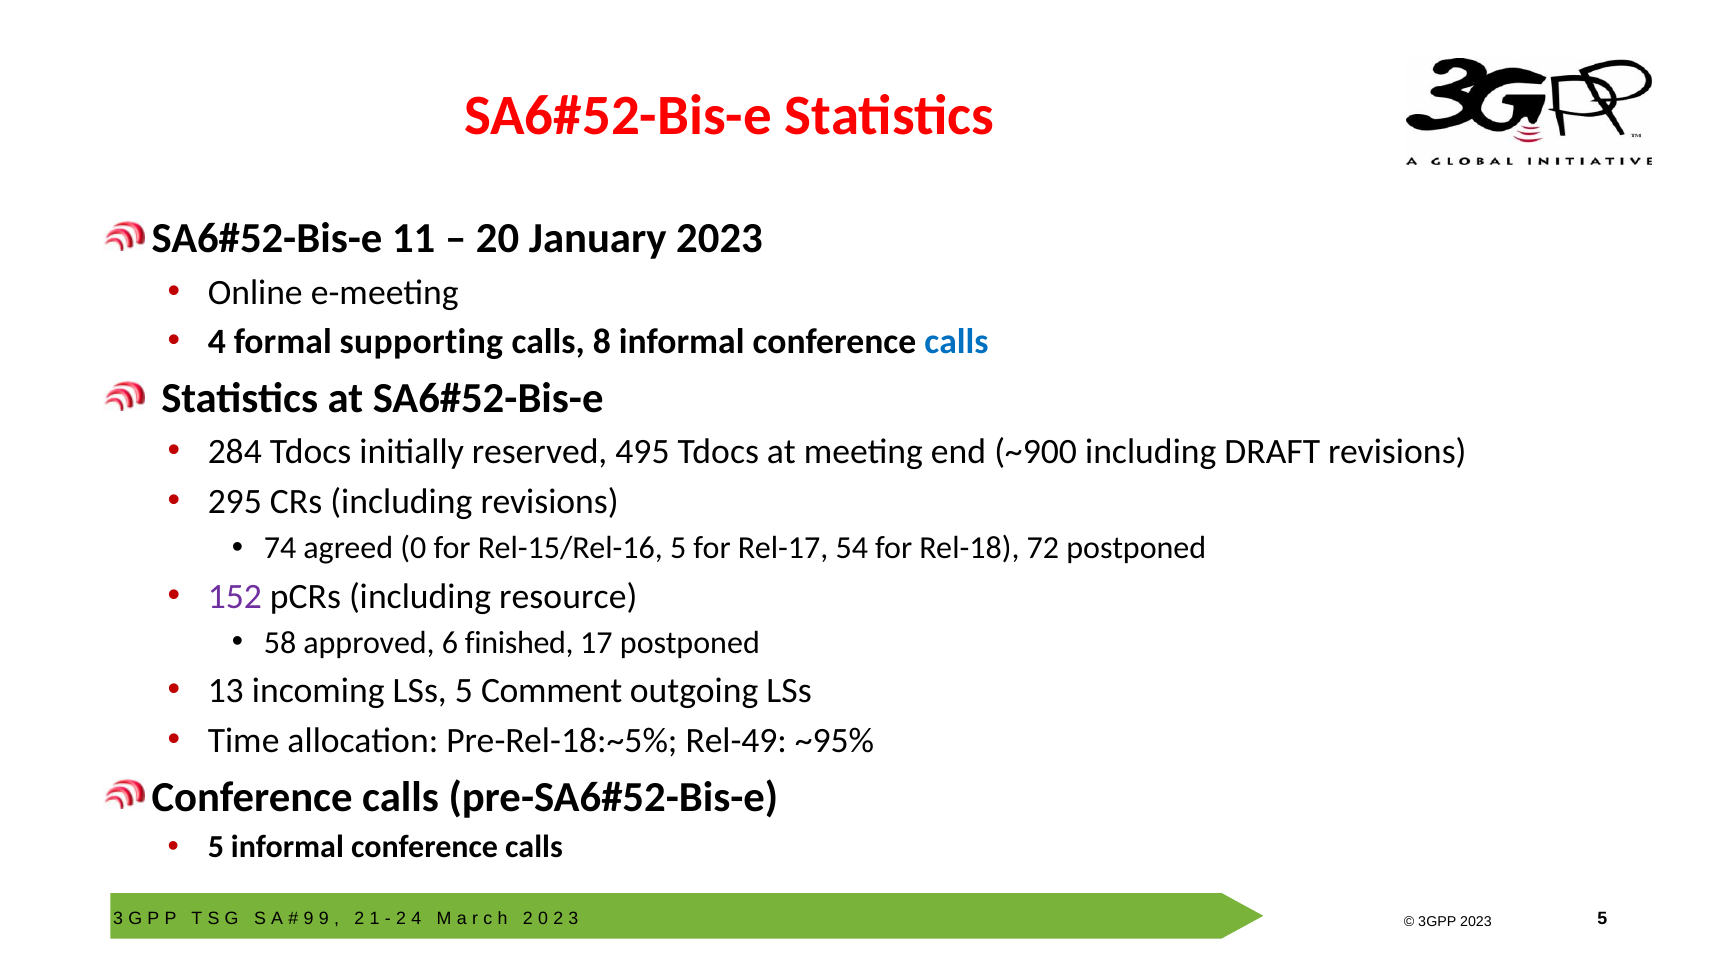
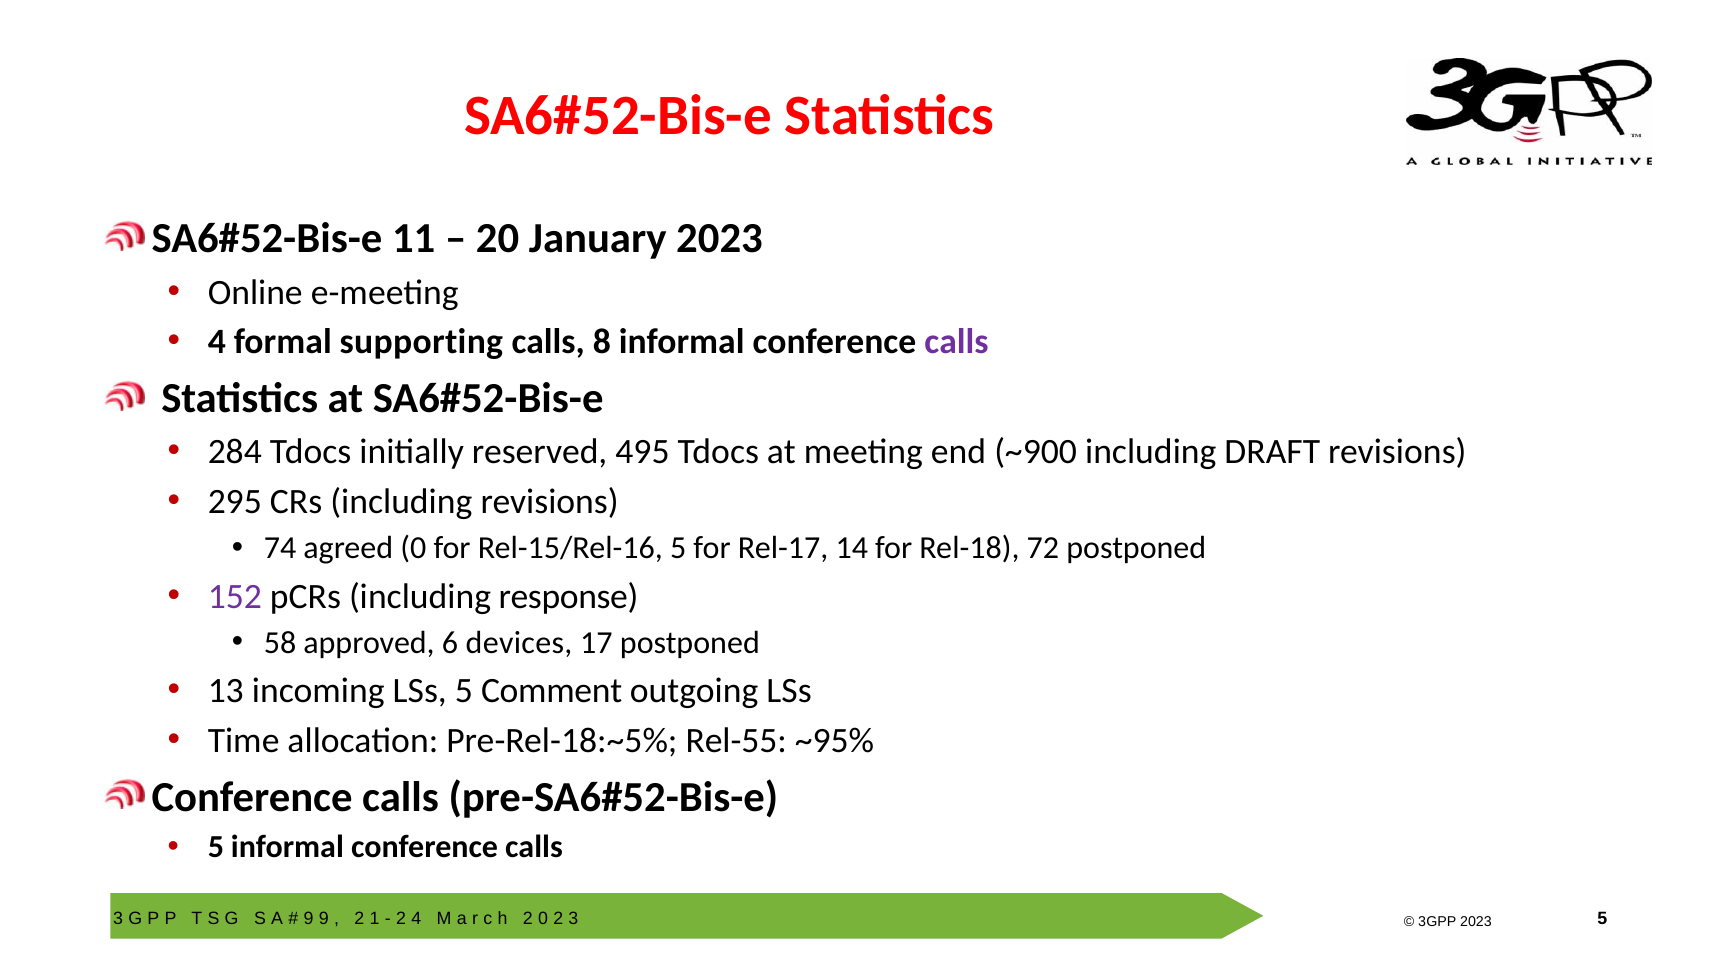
calls colour: blue -> purple (956, 342)
54: 54 -> 14 (852, 549)
resource: resource -> response (568, 597)
finished: finished -> devices (519, 643)
Rel-49: Rel-49 -> Rel-55 (736, 741)
